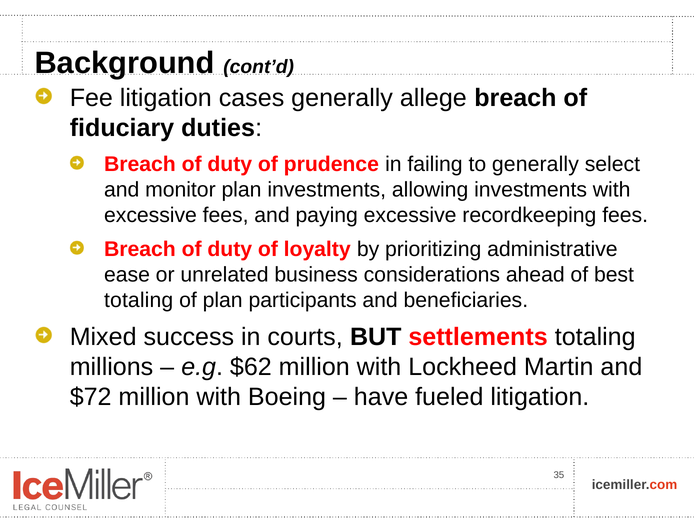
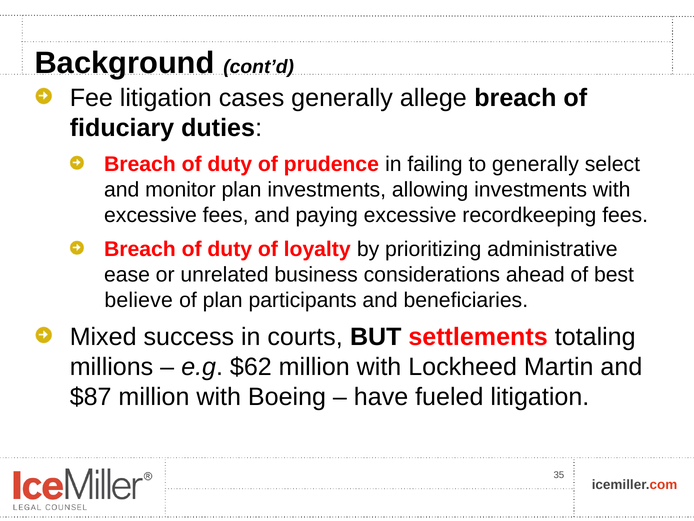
totaling: totaling -> believe (139, 300)
$72: $72 -> $87 (91, 397)
